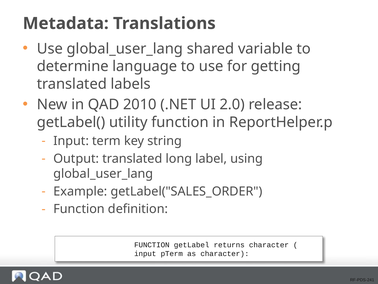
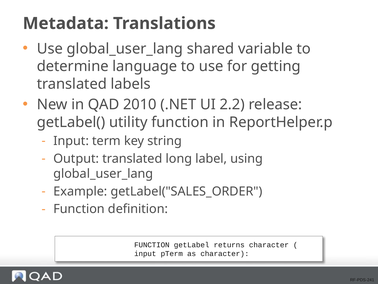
2.0: 2.0 -> 2.2 (232, 104)
